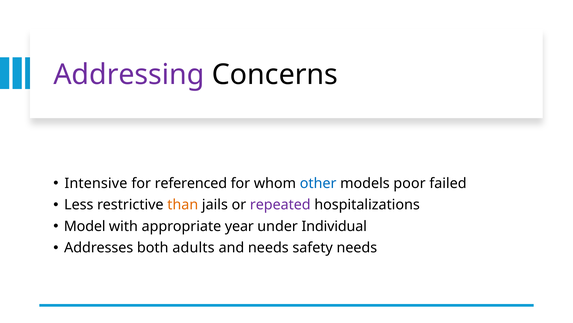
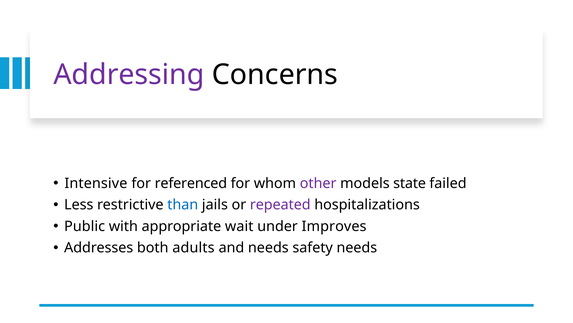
other colour: blue -> purple (318, 183)
poor: poor -> state (410, 183)
than colour: orange -> blue (183, 204)
Model: Model -> Public (85, 226)
year: year -> wait (239, 226)
Individual: Individual -> Improves (334, 226)
